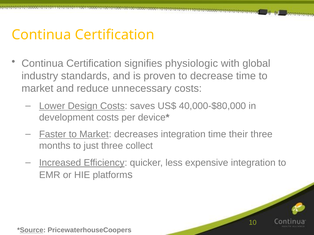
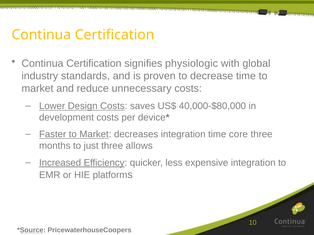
their: their -> core (238, 135)
collect: collect -> allows (139, 146)
